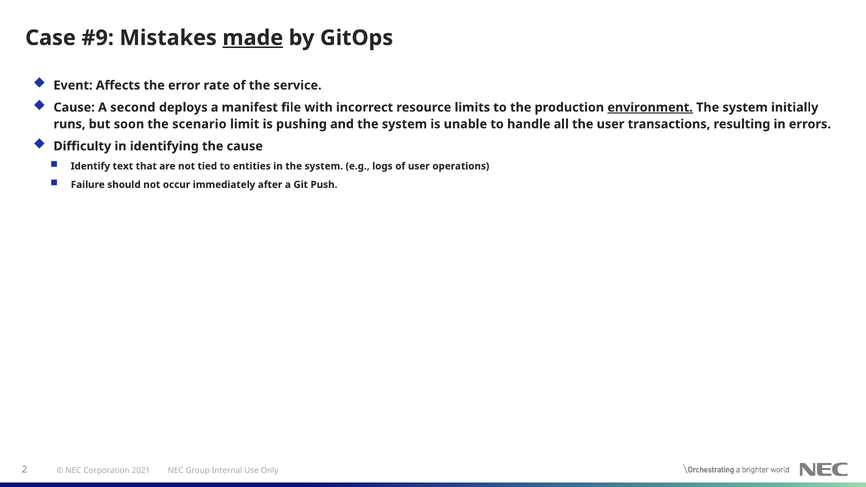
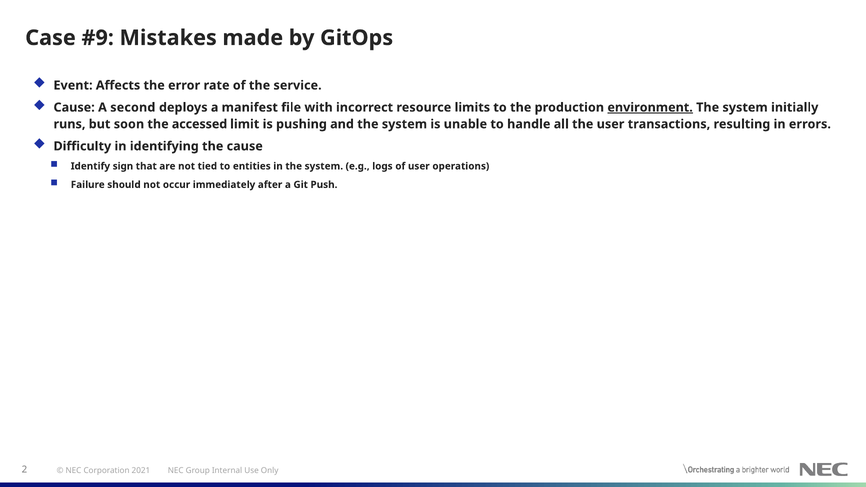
made underline: present -> none (253, 38)
scenario: scenario -> accessed (199, 124)
text: text -> sign (123, 166)
